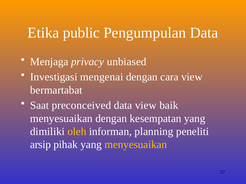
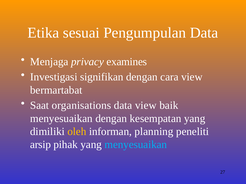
public: public -> sesuai (81, 33)
unbiased: unbiased -> examines (127, 62)
mengenai: mengenai -> signifikan (102, 77)
preconceived: preconceived -> organisations (81, 106)
menyesuaikan colour: yellow -> light blue (136, 145)
